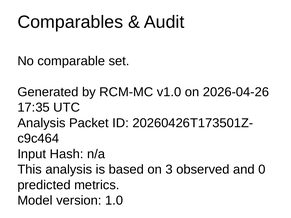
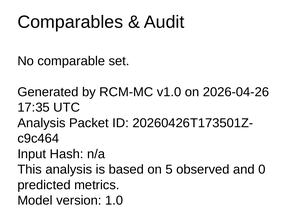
3: 3 -> 5 (169, 170)
